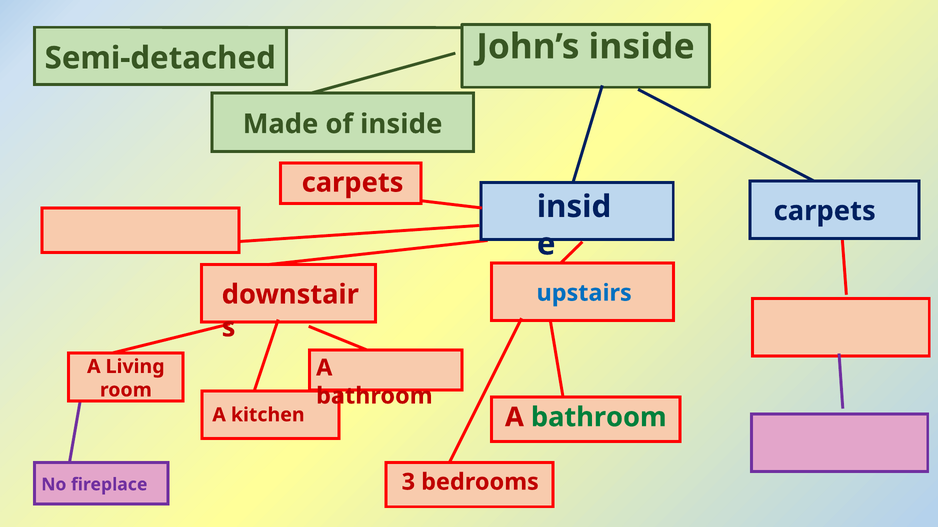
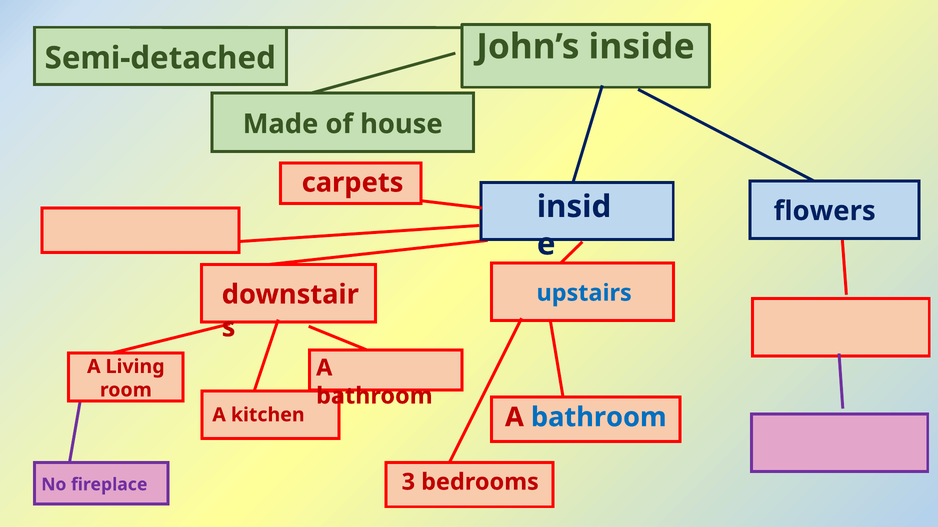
of inside: inside -> house (401, 124)
carpets: carpets -> flowers (825, 211)
bathroom colour: green -> blue (599, 418)
